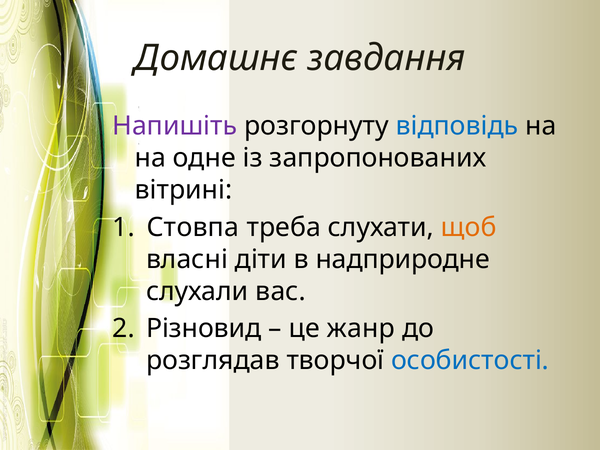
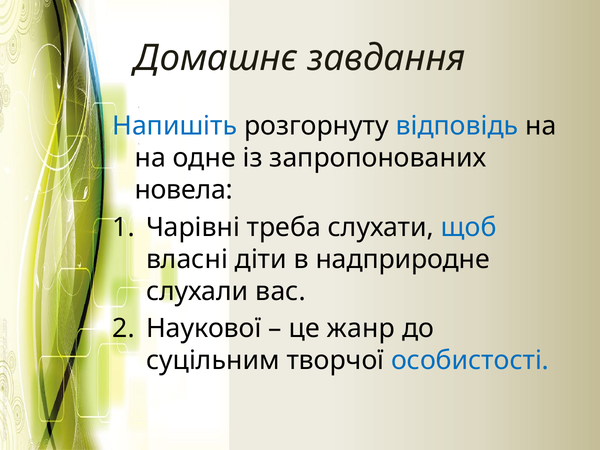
Напишіть colour: purple -> blue (175, 126)
вітрині: вітрині -> новела (184, 190)
Стовпа: Стовпа -> Чарівні (193, 227)
щоб colour: orange -> blue (469, 227)
Різновид: Різновид -> Наукової (204, 329)
розглядав: розглядав -> суцільним (213, 361)
